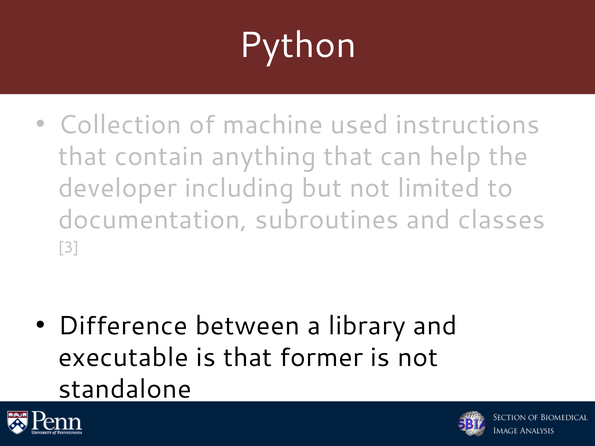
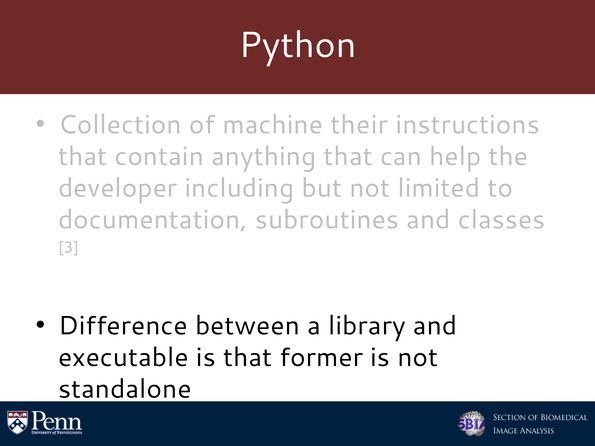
used: used -> their (359, 125)
